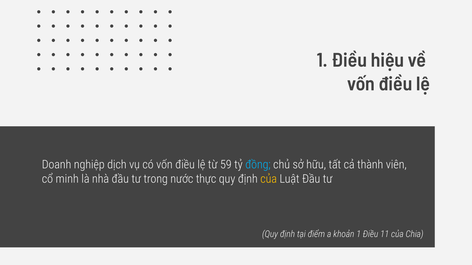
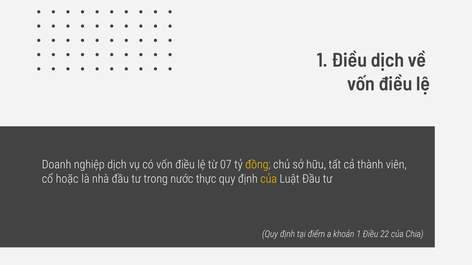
Điều hiệu: hiệu -> dịch (387, 61)
59: 59 -> 07 (226, 165)
đồng colour: light blue -> yellow (258, 165)
minh: minh -> hoặc (67, 179)
11: 11 -> 22 (385, 235)
